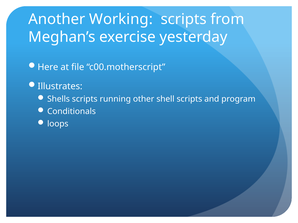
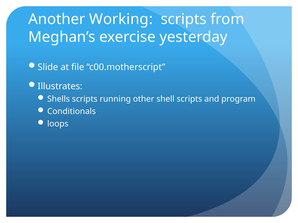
Here: Here -> Slide (48, 67)
